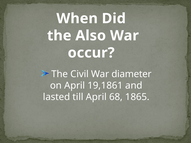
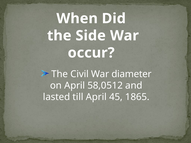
Also: Also -> Side (91, 36)
19,1861: 19,1861 -> 58,0512 (105, 86)
68: 68 -> 45 (116, 97)
